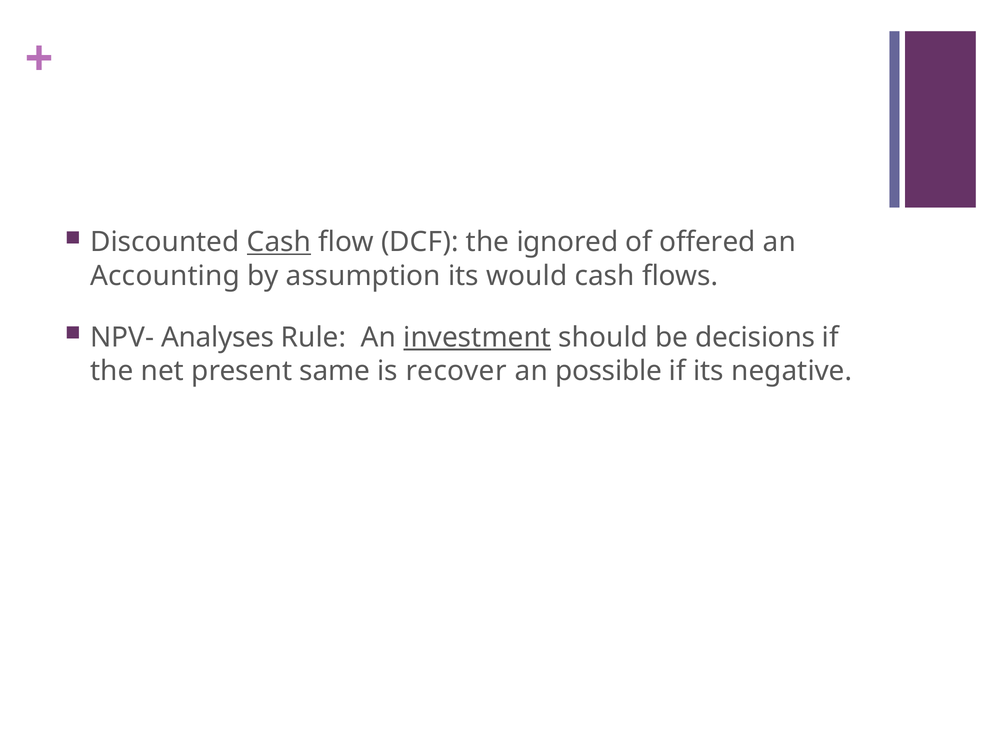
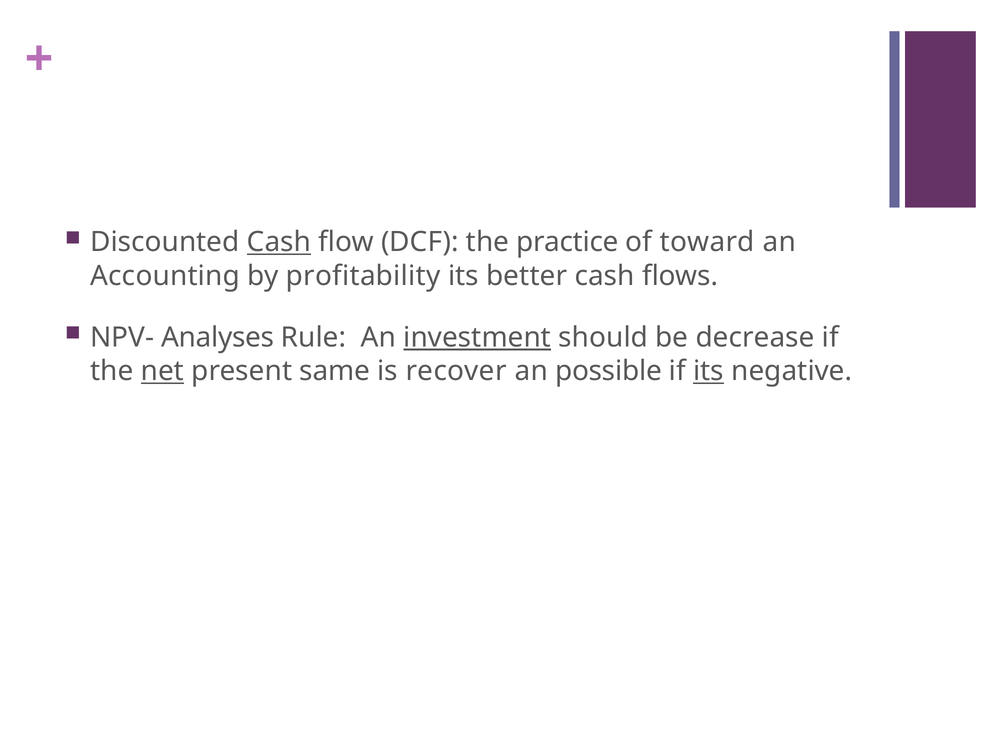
ignored: ignored -> practice (567, 242)
offered: offered -> toward (707, 242)
assumption: assumption -> profitability (363, 276)
would: would -> better (527, 276)
decisions: decisions -> decrease (755, 337)
net underline: none -> present (162, 371)
its underline: none -> present (709, 371)
